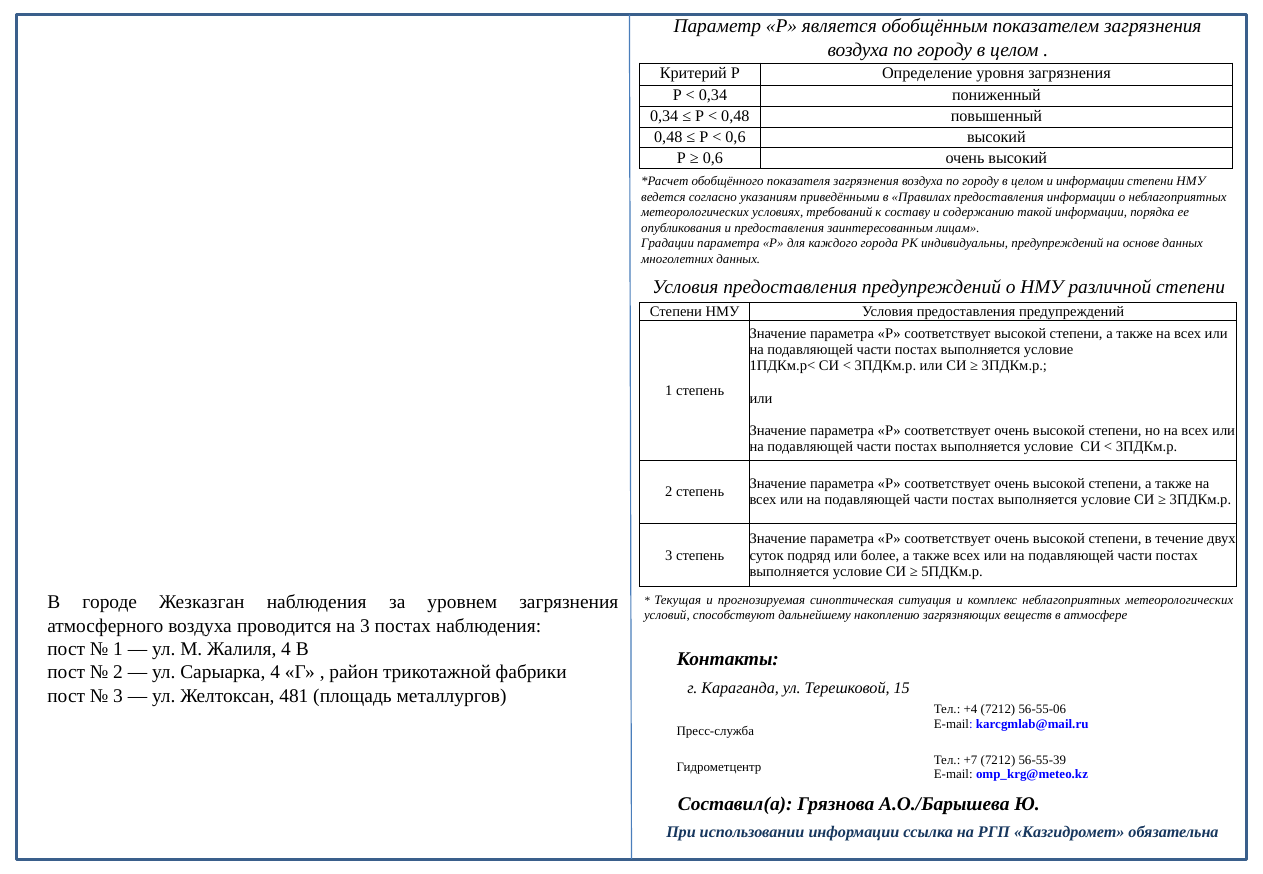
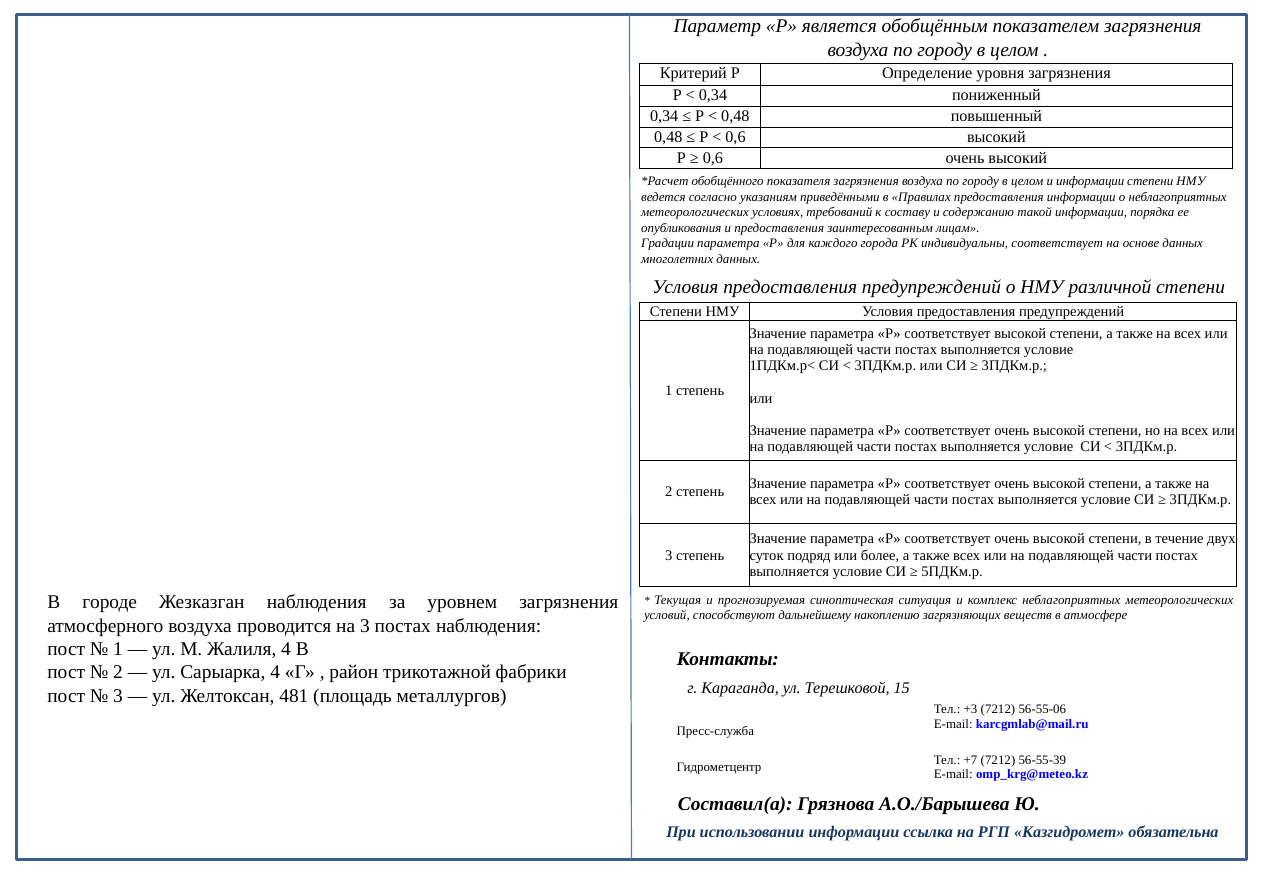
индивидуальны предупреждений: предупреждений -> соответствует (1057, 244)
+4: +4 -> +3 (970, 710)
